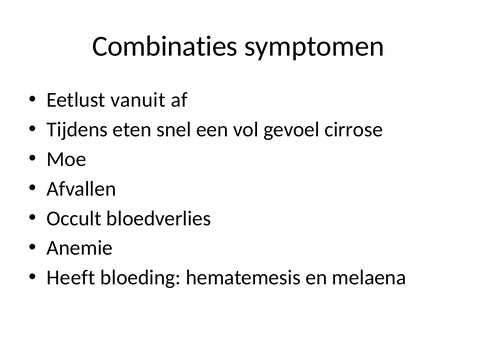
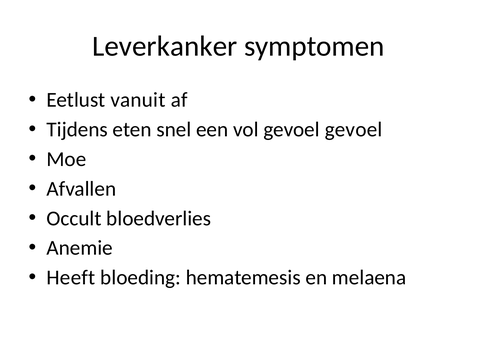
Combinaties: Combinaties -> Leverkanker (165, 46)
gevoel cirrose: cirrose -> gevoel (354, 130)
